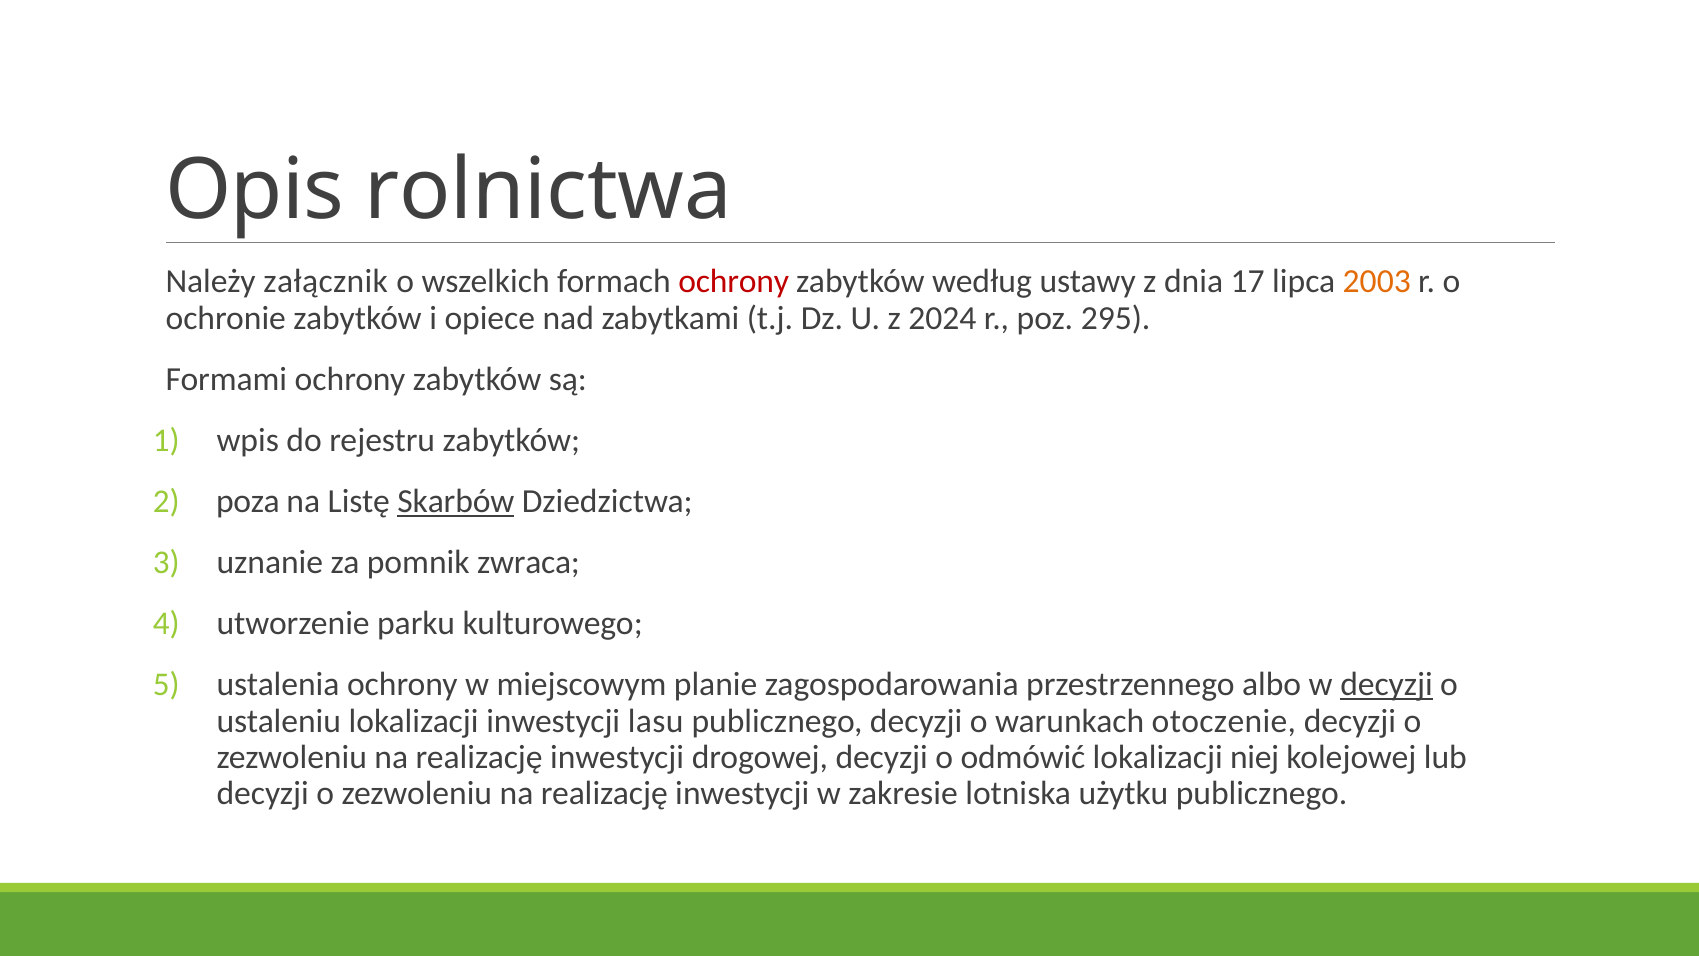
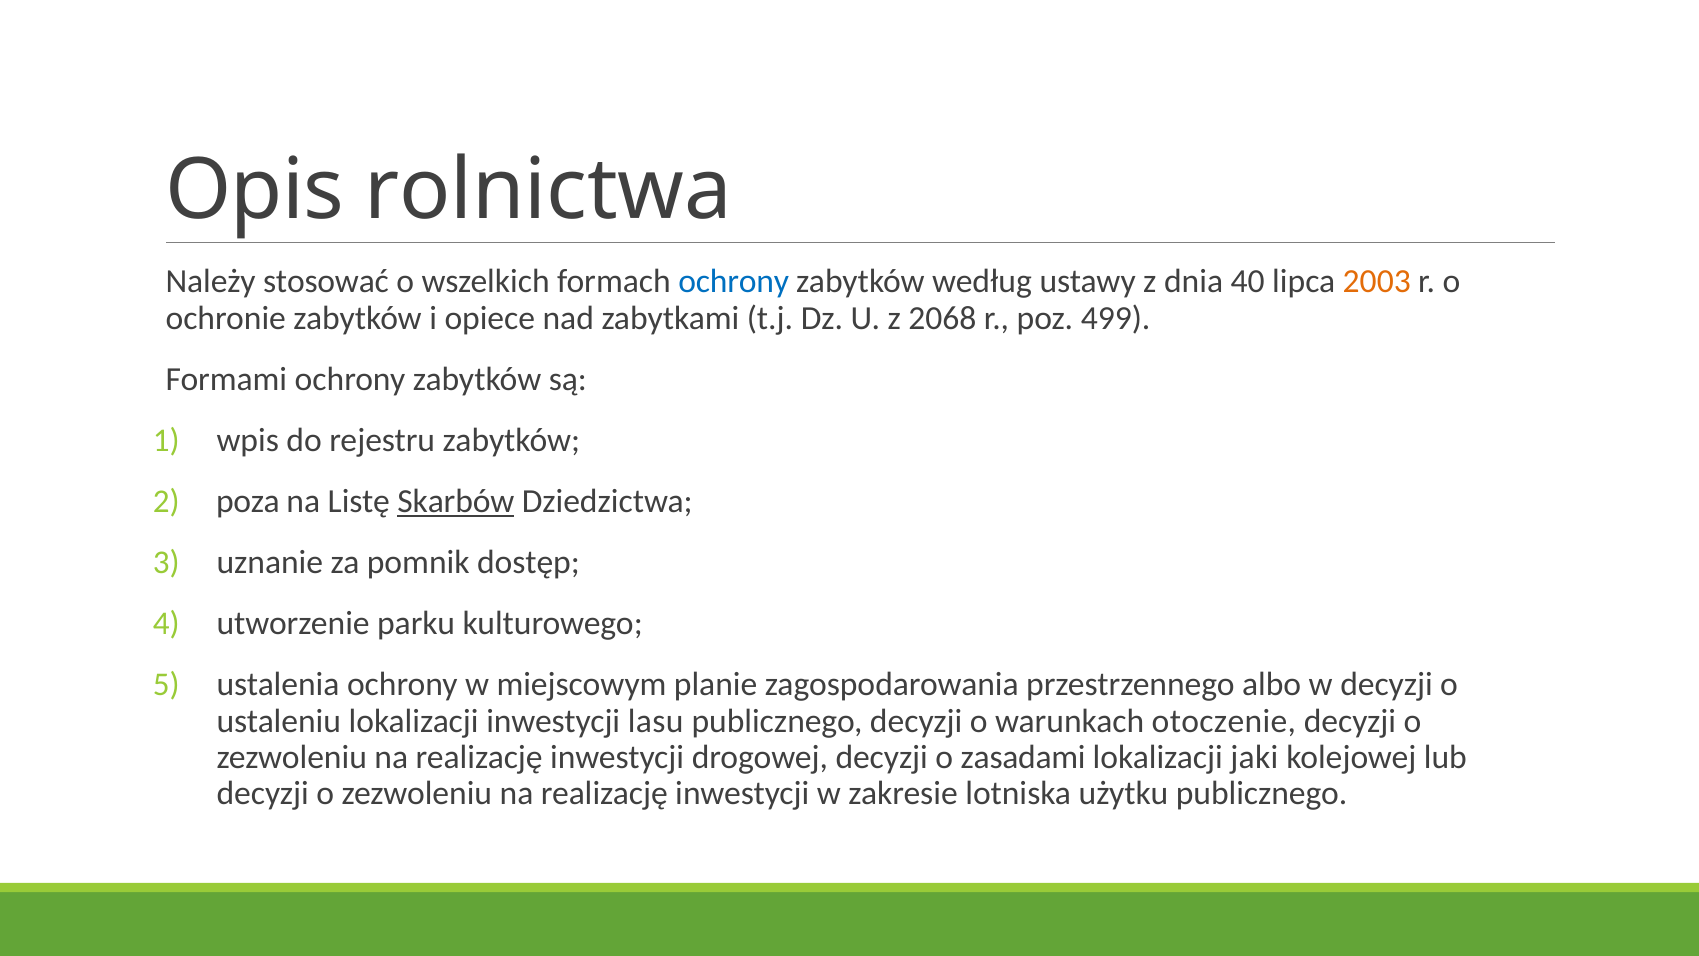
załącznik: załącznik -> stosować (326, 282)
ochrony colour: red -> blue (734, 282)
17: 17 -> 40 (1248, 282)
2024: 2024 -> 2068 (942, 318)
295: 295 -> 499 (1116, 318)
zwraca: zwraca -> dostęp (528, 562)
decyzji underline: present -> none (1387, 684)
odmówić: odmówić -> zasadami (1023, 757)
niej: niej -> jaki (1254, 757)
